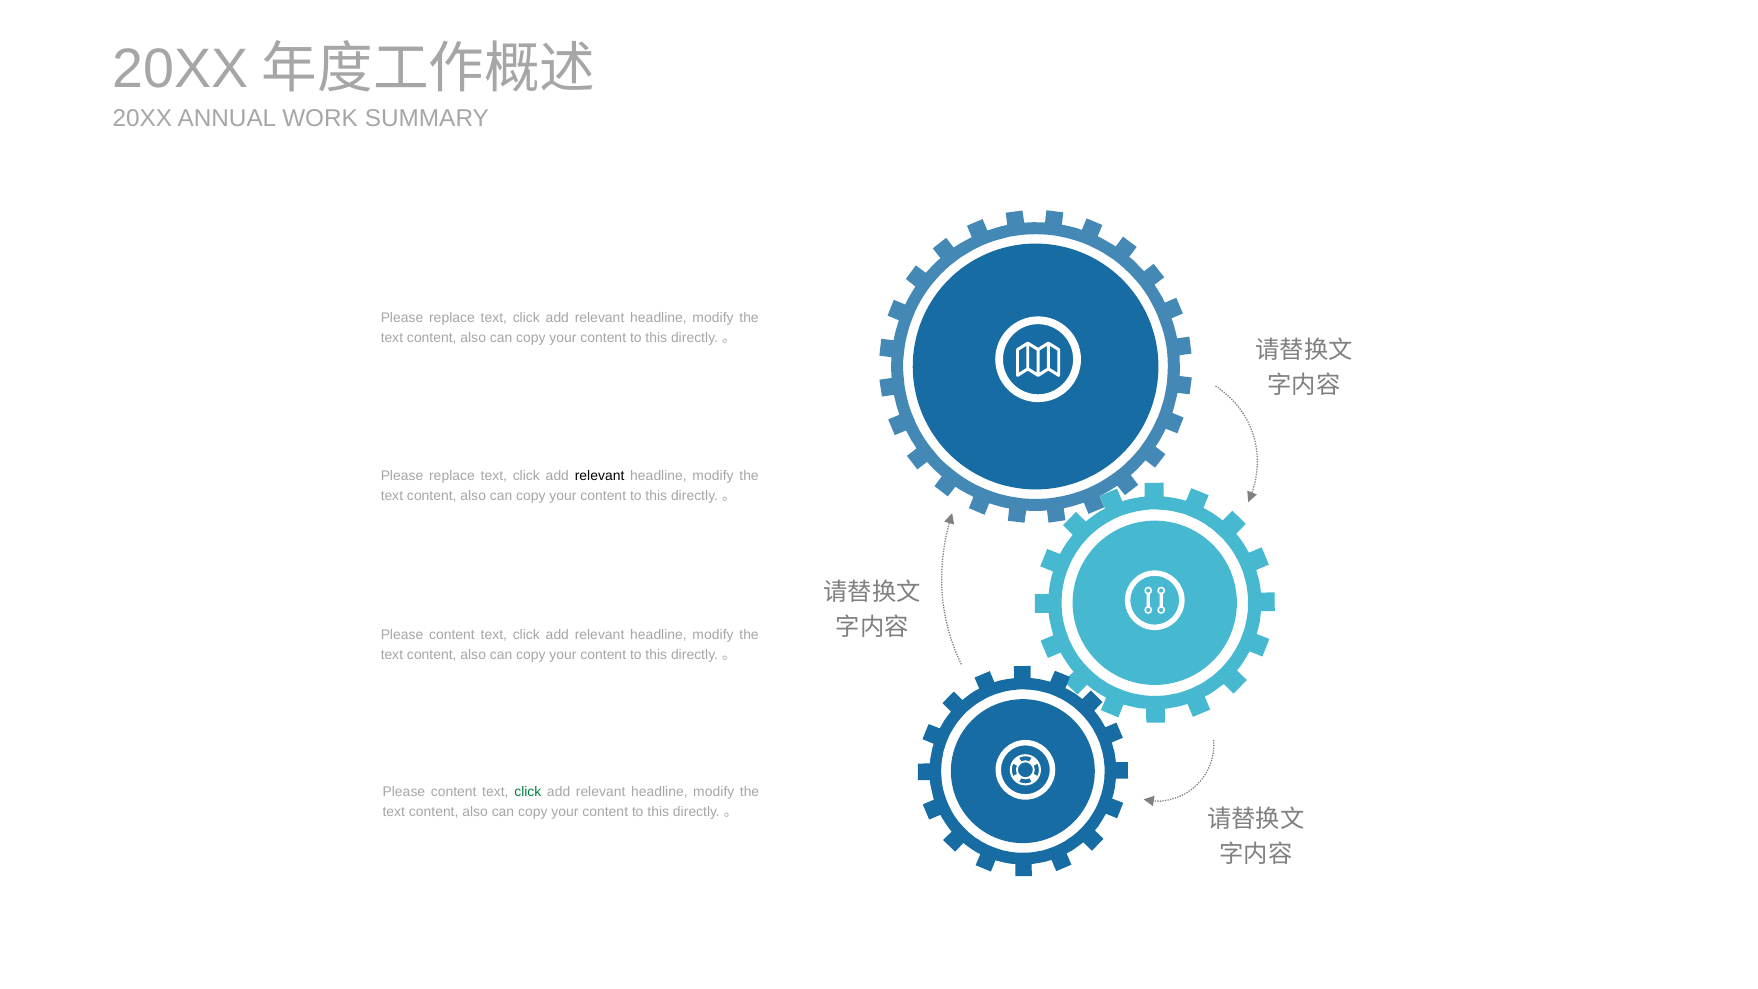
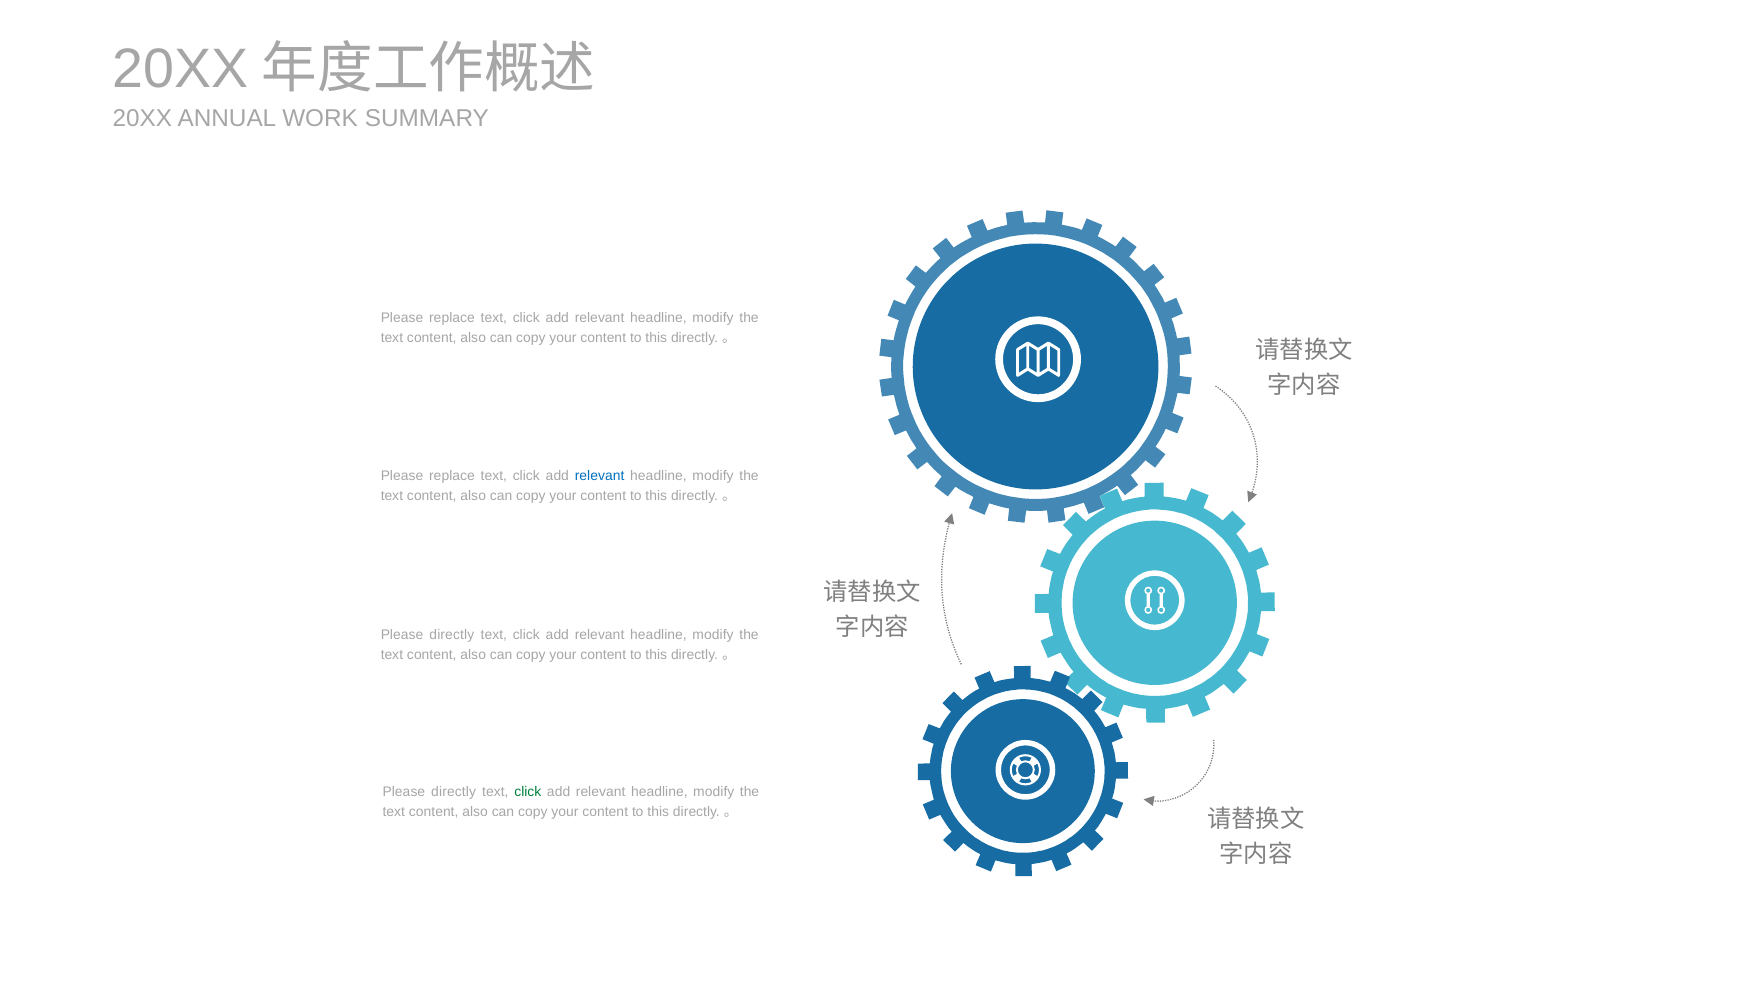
relevant colour: black -> blue (600, 476)
content: content -> directly (452, 635)
content: content -> directly (454, 792)
